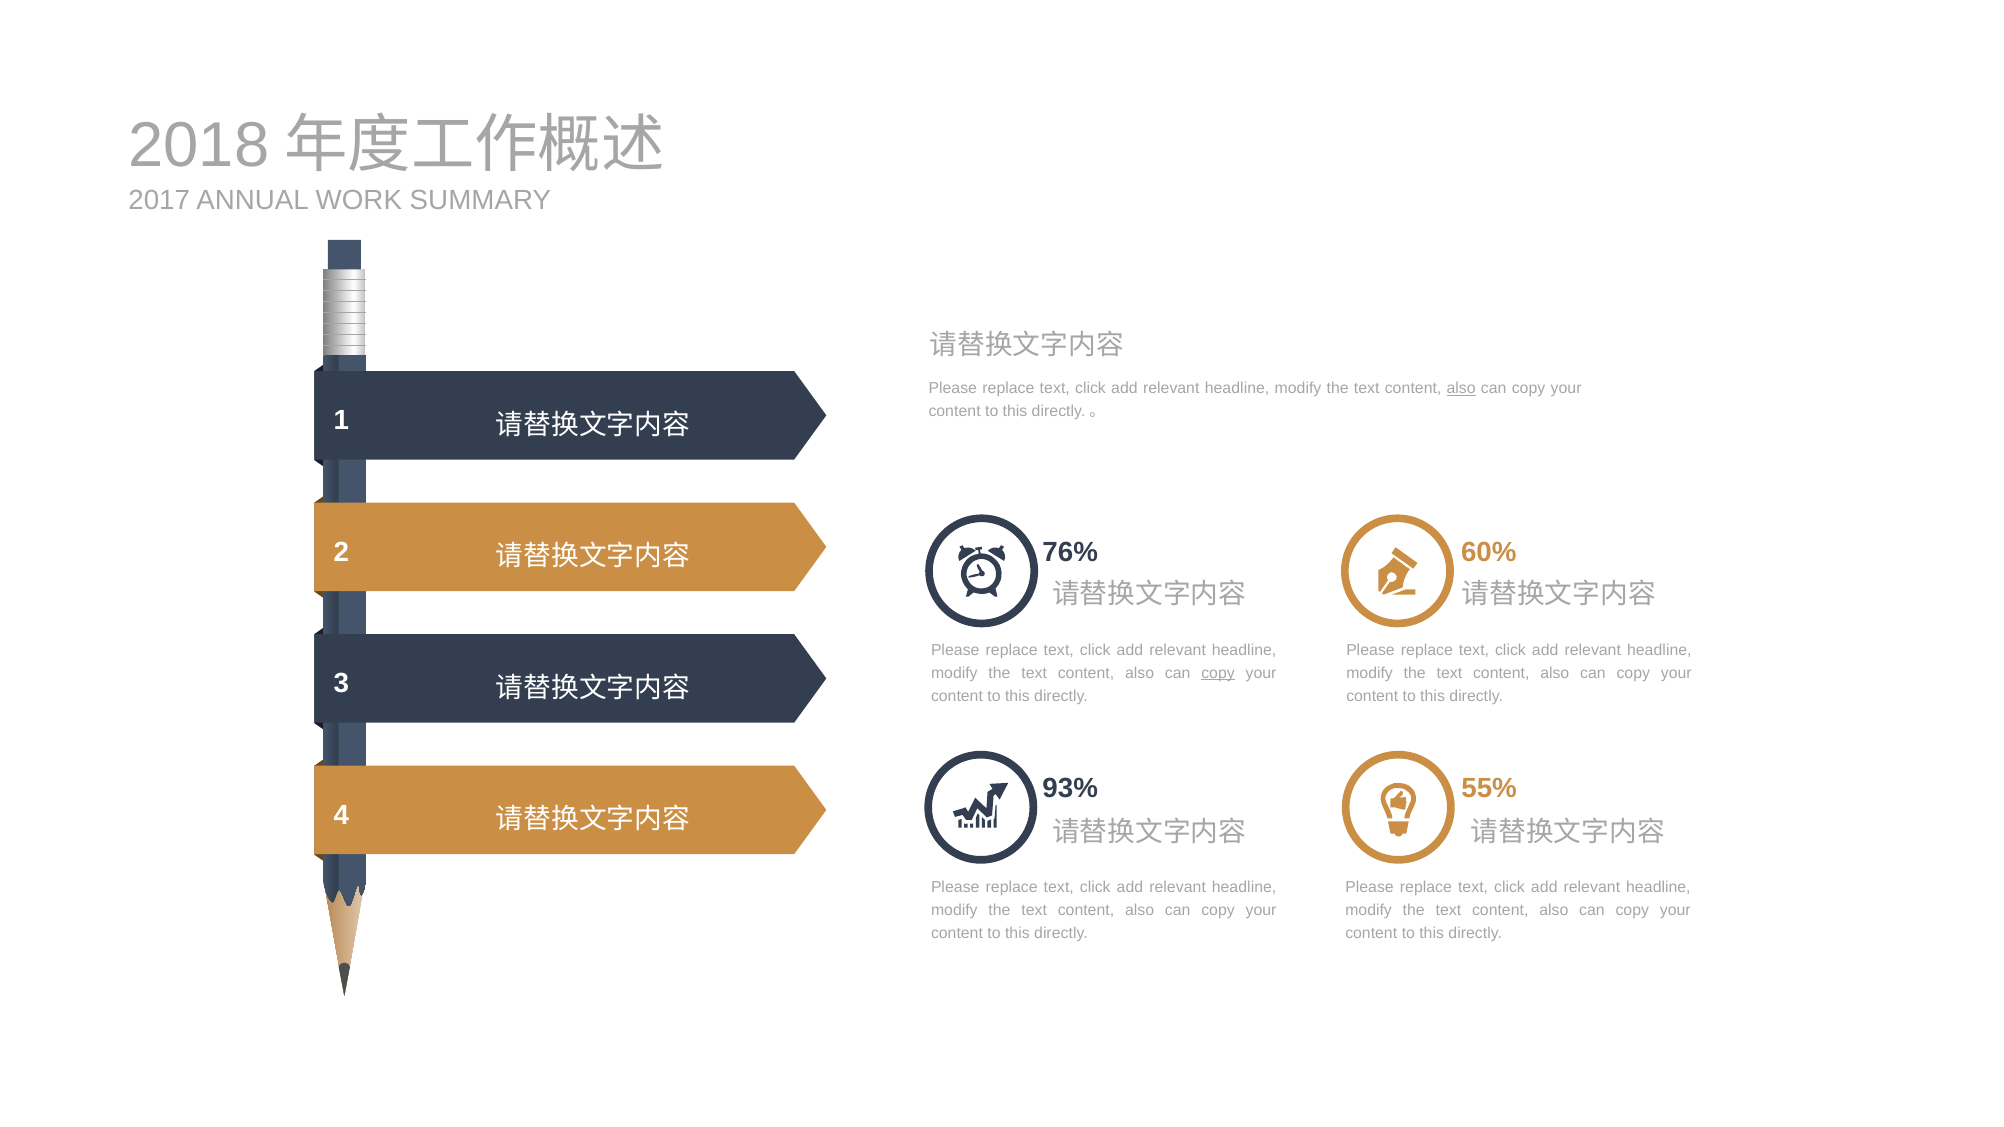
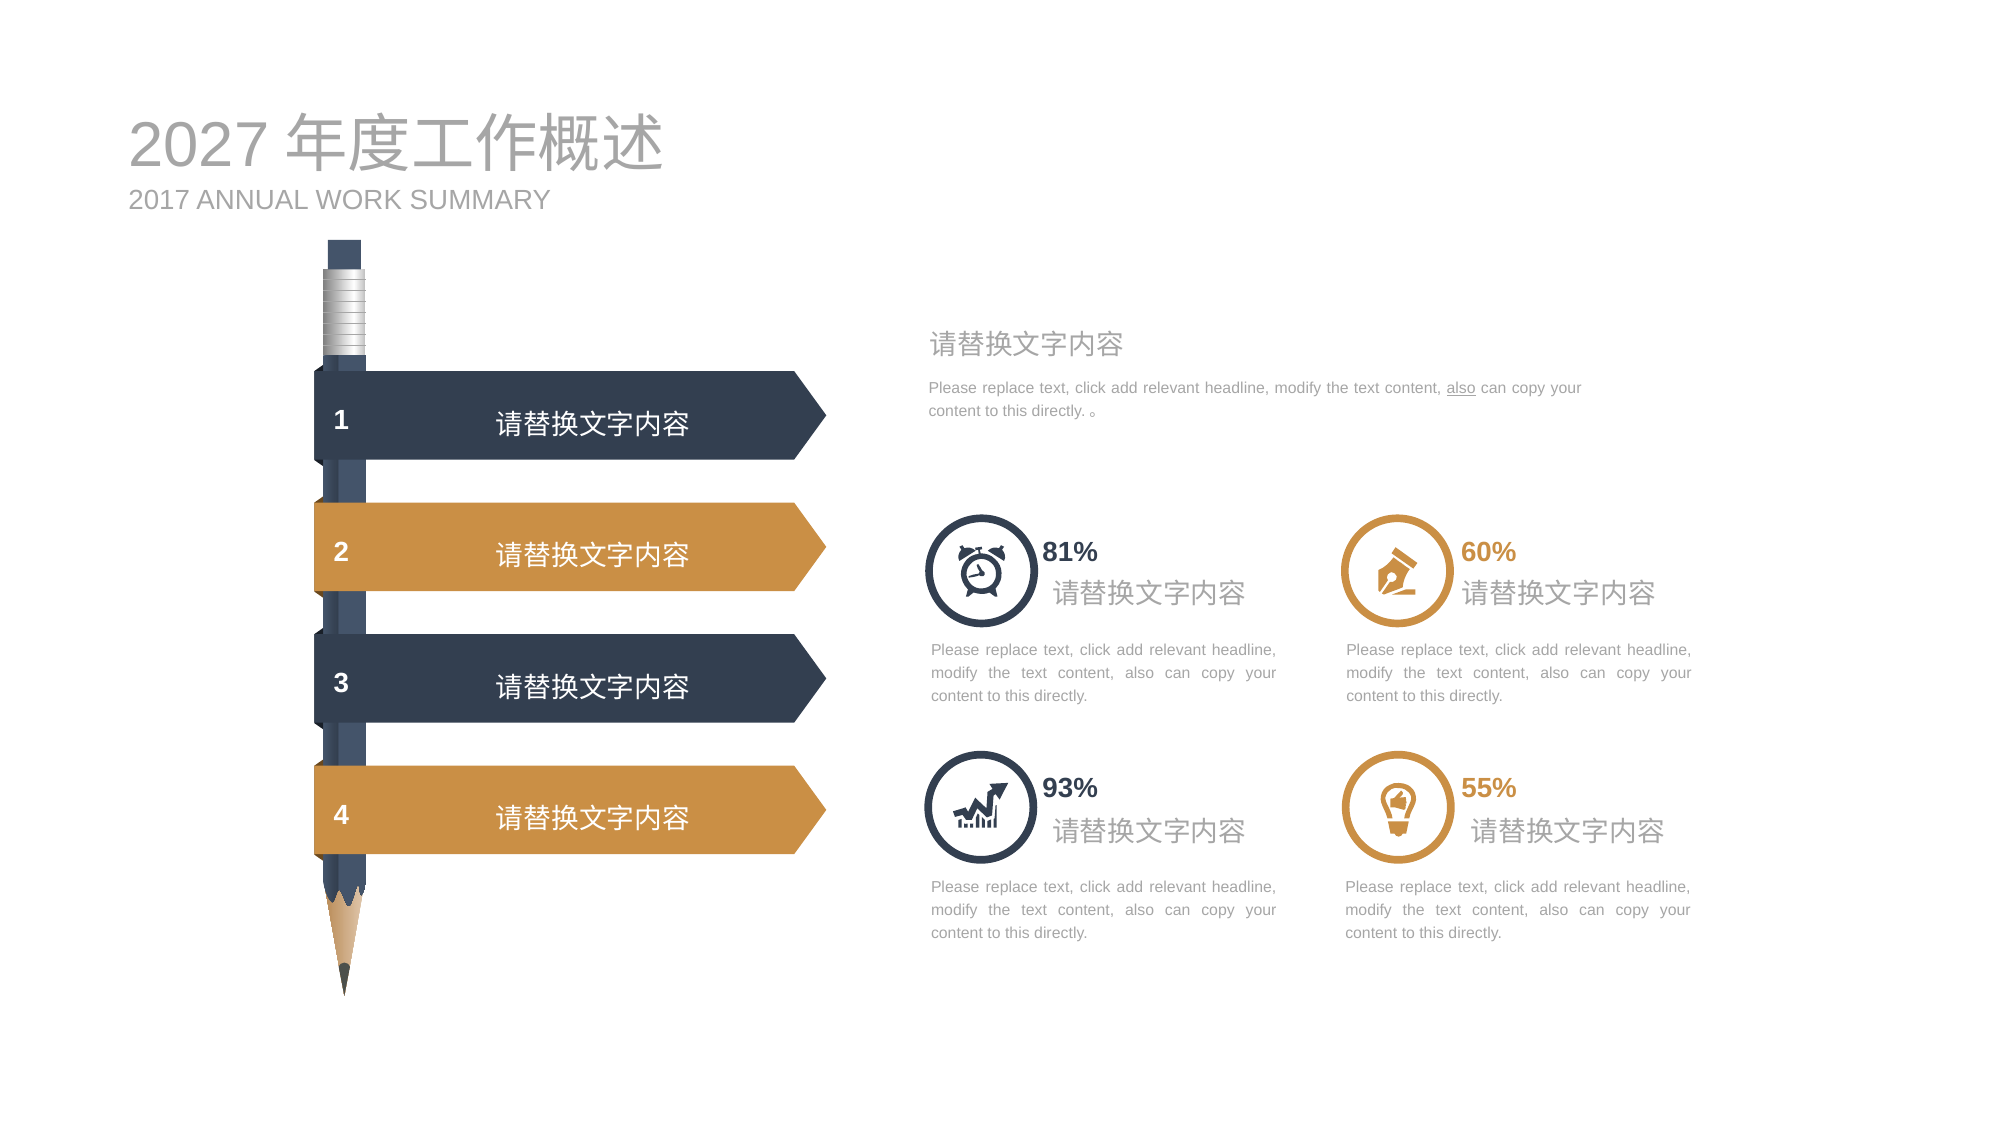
2018: 2018 -> 2027 (199, 145)
76%: 76% -> 81% (1070, 553)
copy underline: present -> none (1218, 673)
